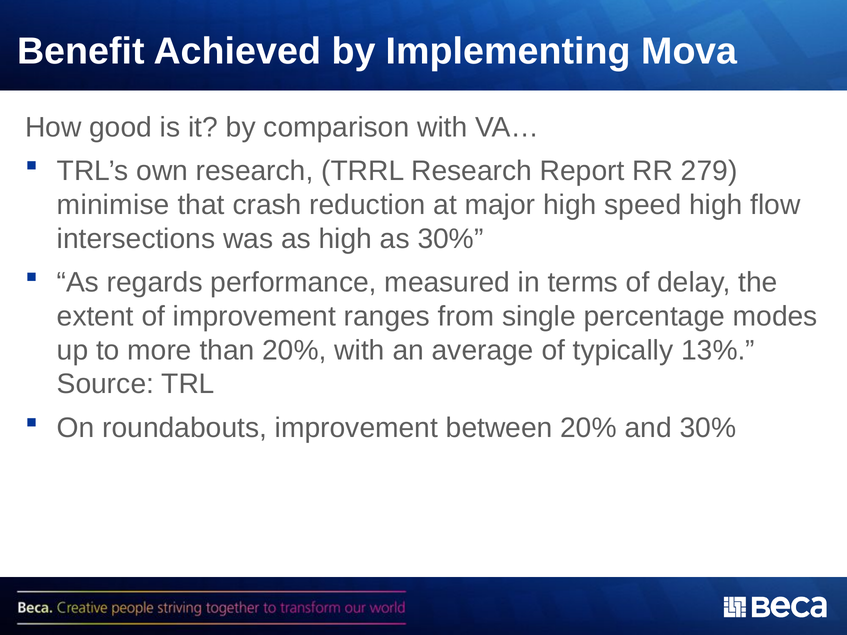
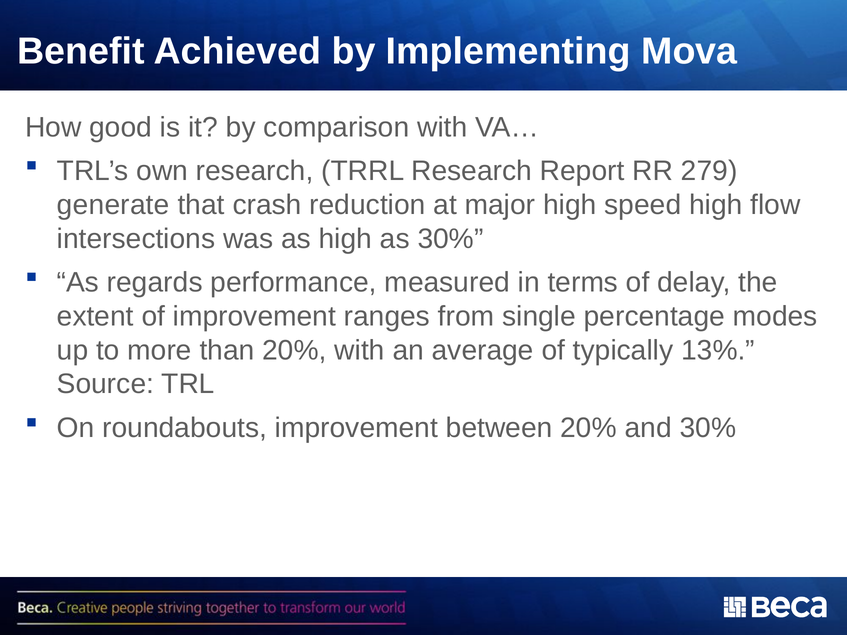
minimise: minimise -> generate (113, 205)
